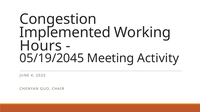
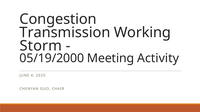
Implemented: Implemented -> Transmission (65, 33)
Hours: Hours -> Storm (41, 46)
05/19/2045: 05/19/2045 -> 05/19/2000 (52, 58)
